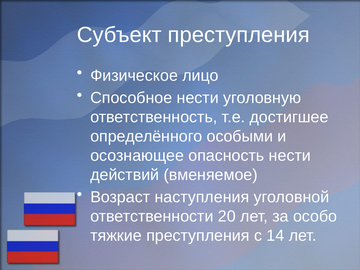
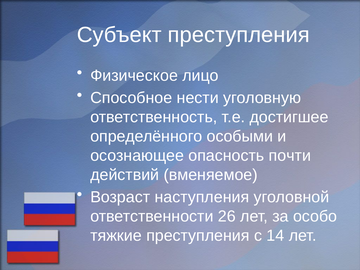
опасность нести: нести -> почти (290, 156)
20: 20 -> 26 (227, 216)
